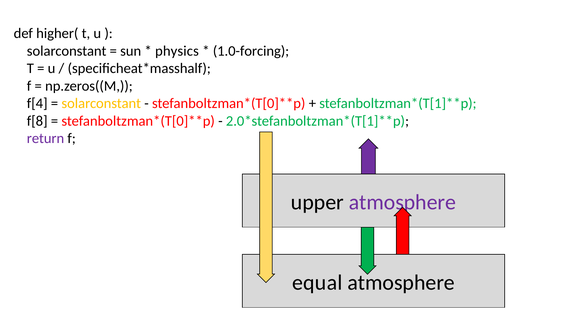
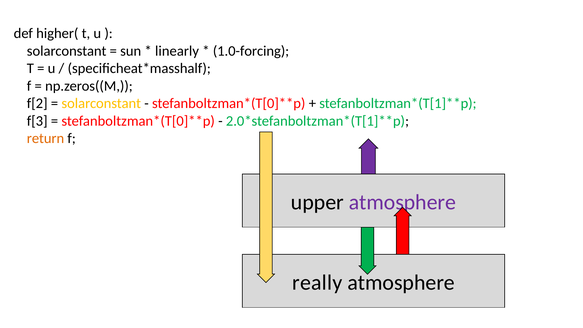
physics: physics -> linearly (177, 51)
f[4: f[4 -> f[2 (37, 103)
f[8: f[8 -> f[3 (37, 121)
return colour: purple -> orange (45, 138)
equal: equal -> really (317, 282)
